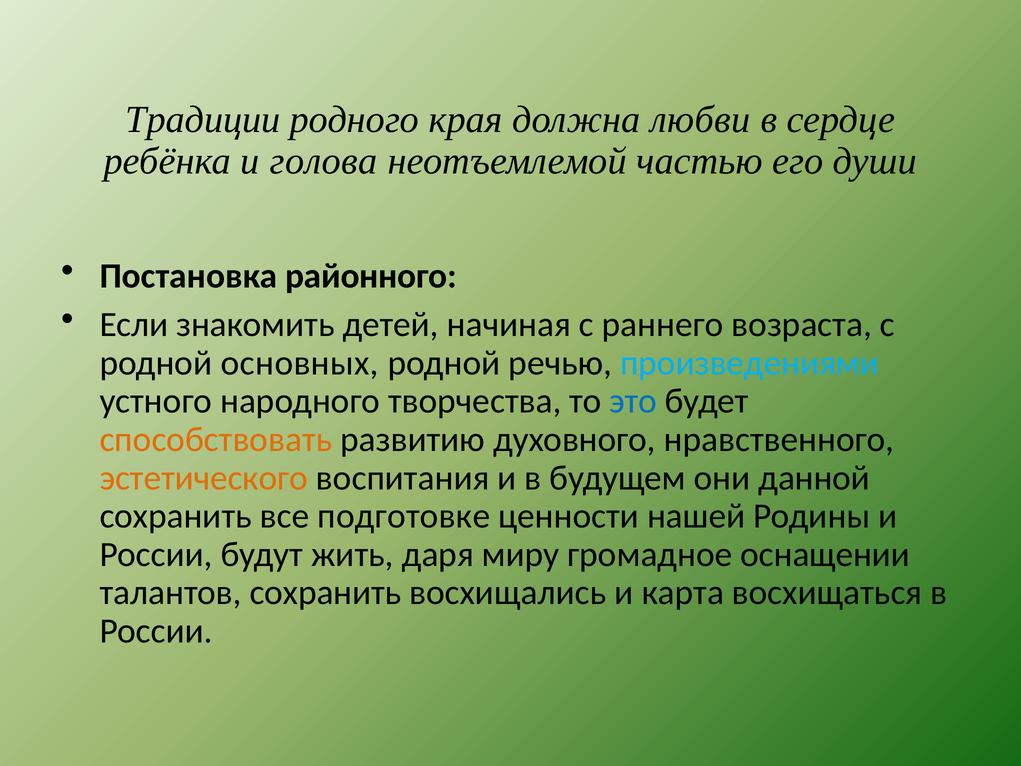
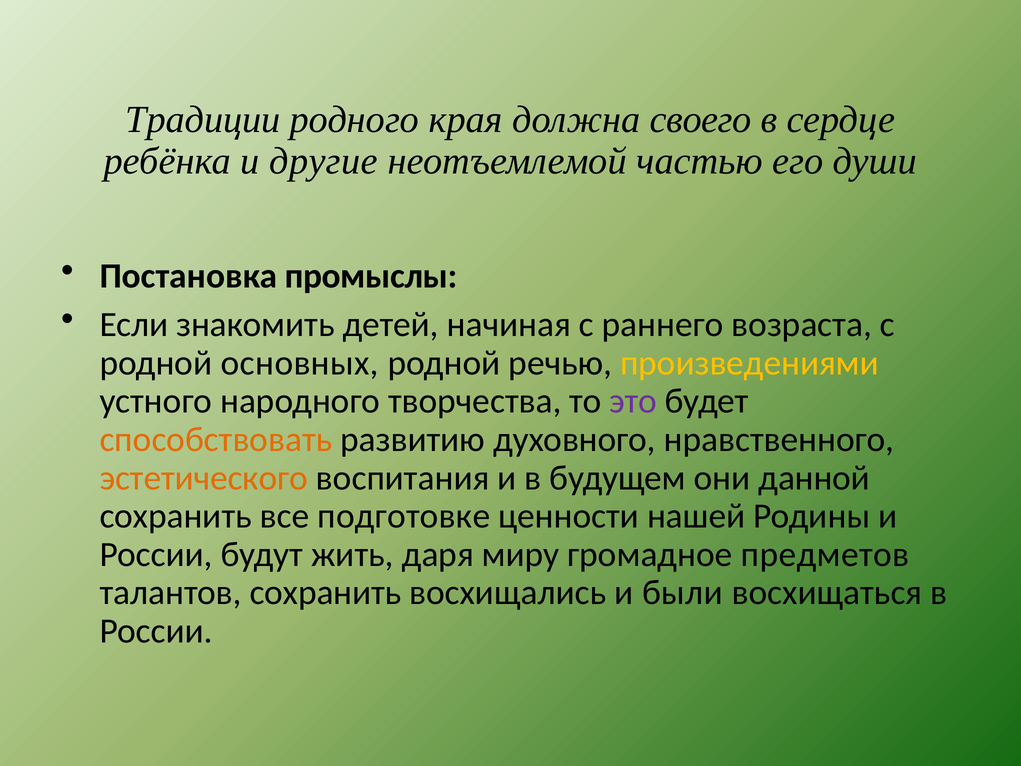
любви: любви -> своего (701, 120)
голова: голова -> другие (324, 161)
районного: районного -> промыслы (371, 276)
произведениями colour: light blue -> yellow (749, 363)
это colour: blue -> purple (633, 401)
оснащении: оснащении -> предметов (825, 554)
карта: карта -> были (683, 592)
